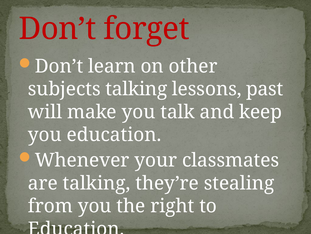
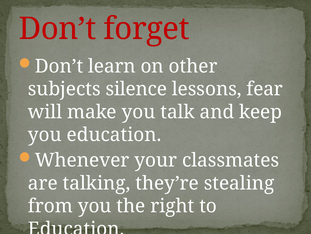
subjects talking: talking -> silence (136, 89)
past: past -> fear (265, 89)
